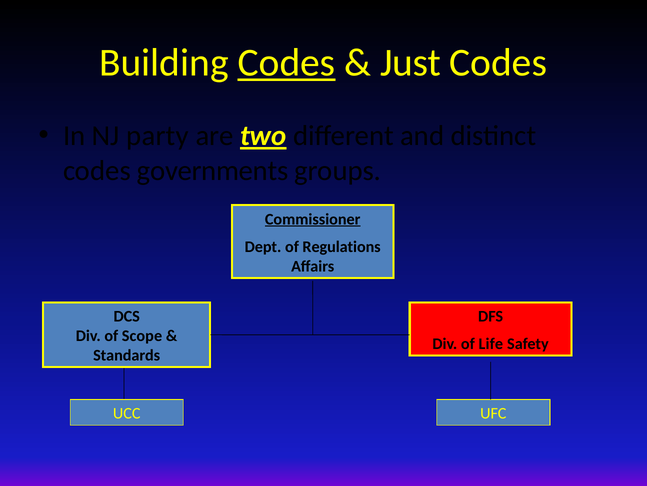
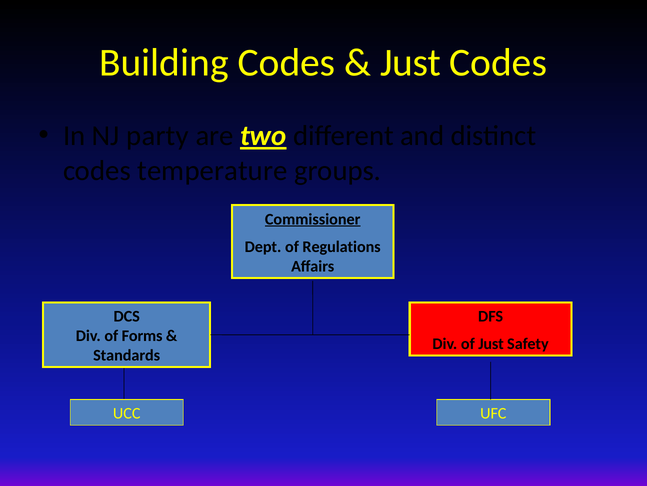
Codes underline: present -> none (286, 63)
governments: governments -> temperature (212, 170)
Scope: Scope -> Forms (142, 335)
of Life: Life -> Just (491, 343)
